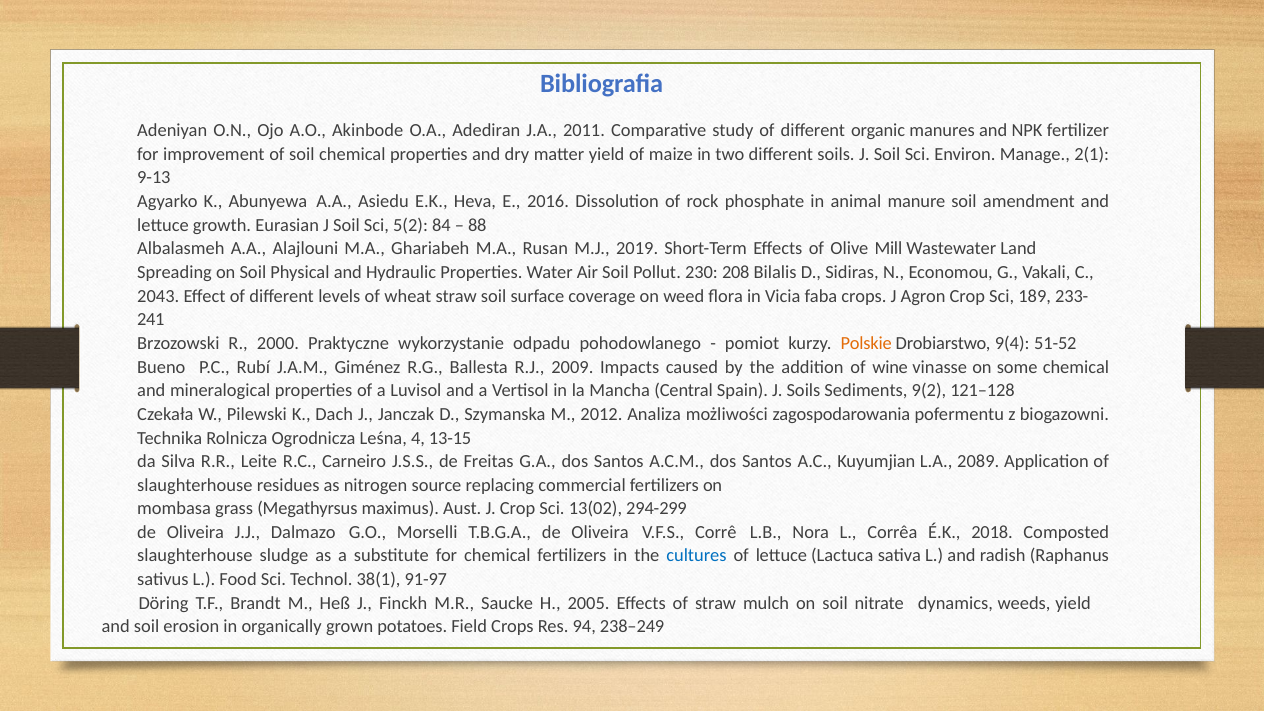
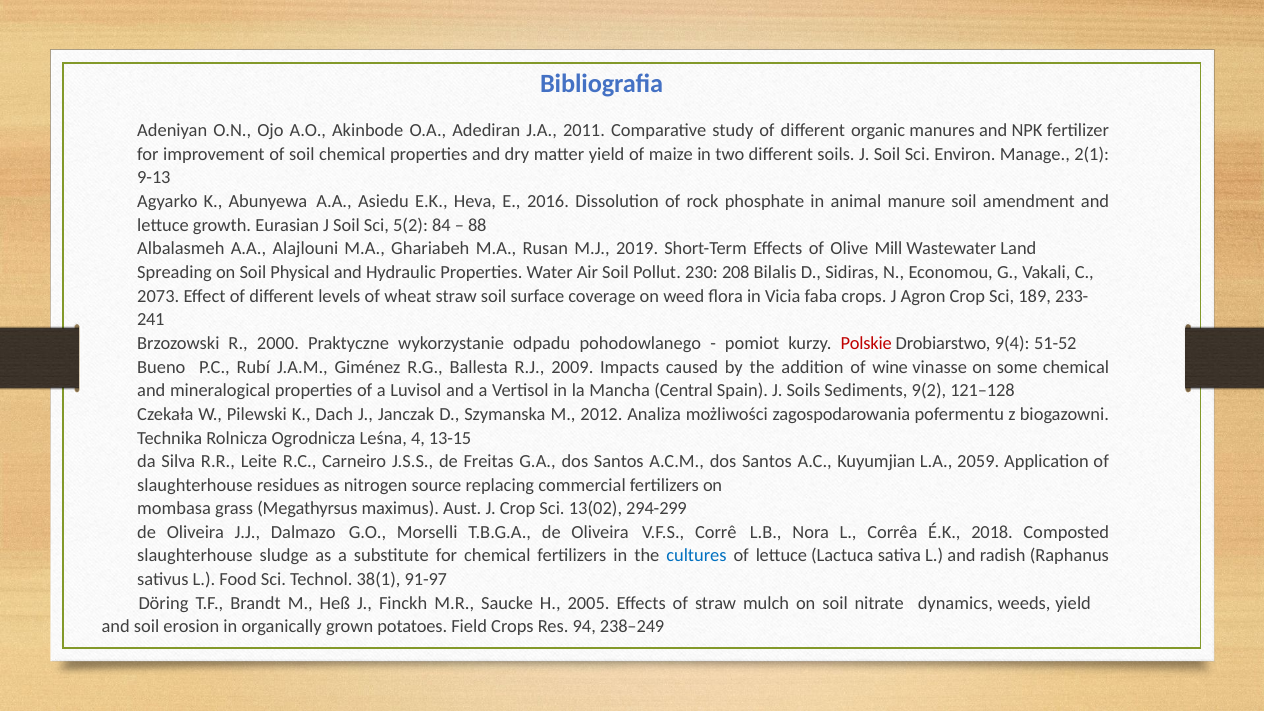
2043: 2043 -> 2073 (158, 296)
Polskie colour: orange -> red (866, 343)
2089: 2089 -> 2059 (978, 462)
